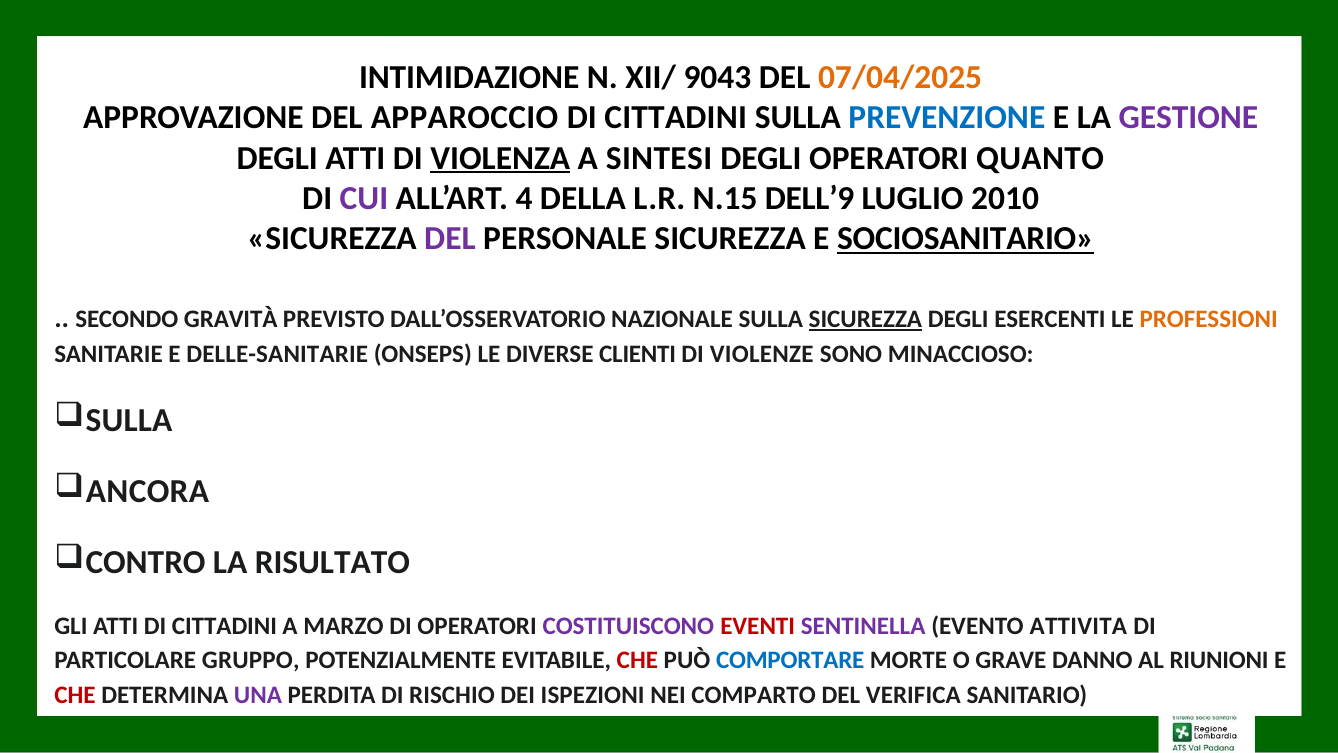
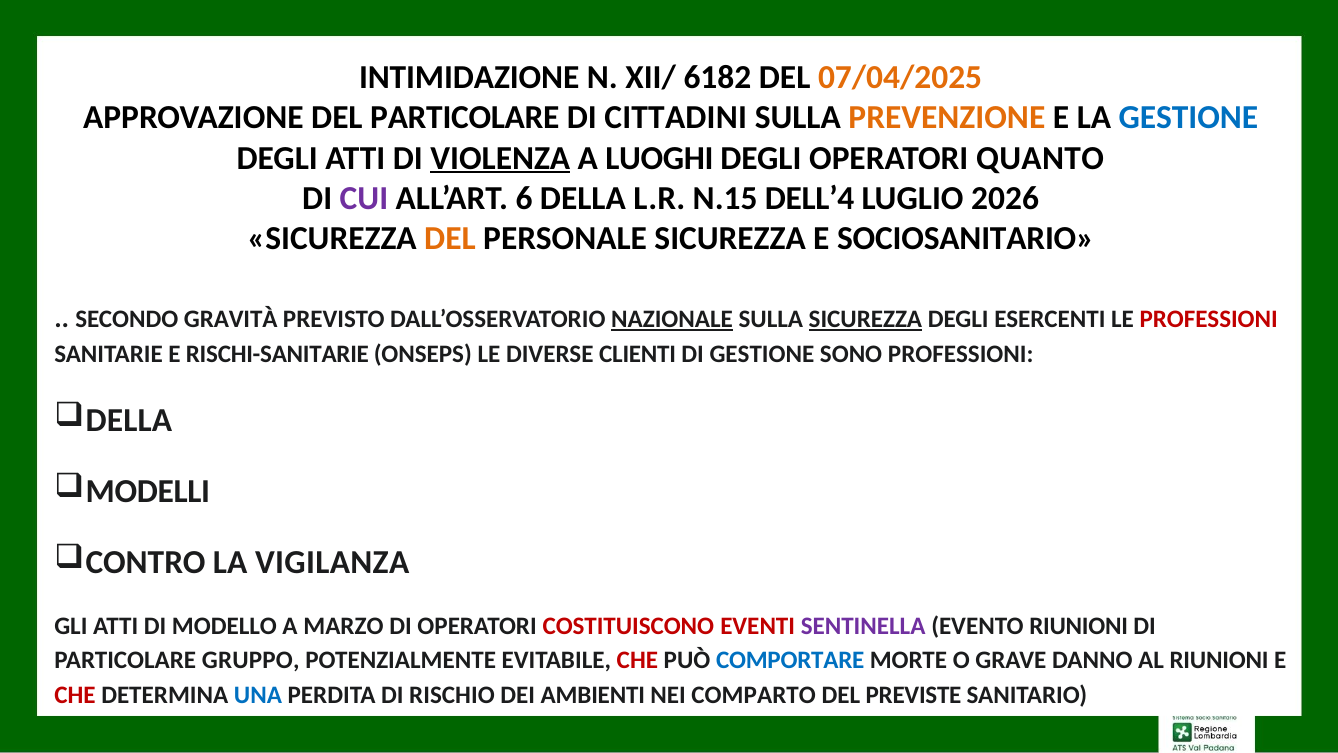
9043: 9043 -> 6182 (717, 78)
DEL APPAROCCIO: APPAROCCIO -> PARTICOLARE (465, 118)
PREVENZIONE colour: blue -> orange (947, 118)
GESTIONE colour: purple -> blue (1188, 118)
SINTESI: SINTESI -> LUOGHI (659, 158)
4: 4 -> 6 (524, 198)
DELL’9: DELL’9 -> DELL’4 (810, 198)
2010: 2010 -> 2026 (1005, 198)
DEL colour: purple -> orange (450, 238)
SOCIOSANITARIO underline: present -> none (966, 238)
NAZIONALE underline: none -> present (672, 319)
PROFESSIONI colour: orange -> red (1209, 319)
DELLE-SANITARIE: DELLE-SANITARIE -> RISCHI-SANITARIE (277, 354)
DI VIOLENZE: VIOLENZE -> GESTIONE (762, 354)
SONO MINACCIOSO: MINACCIOSO -> PROFESSIONI (961, 354)
SULLA: SULLA -> DELLA (129, 420)
ANCORA: ANCORA -> MODELLI (148, 491)
RISULTATO: RISULTATO -> VIGILANZA (332, 562)
ATTI DI CITTADINI: CITTADINI -> MODELLO (224, 626)
COSTITUISCONO colour: purple -> red (628, 626)
EVENTO ATTIVITA: ATTIVITA -> RIUNIONI (1079, 626)
UNA colour: purple -> blue (258, 695)
ISPEZIONI: ISPEZIONI -> AMBIENTI (593, 695)
VERIFICA: VERIFICA -> PREVISTE (914, 695)
